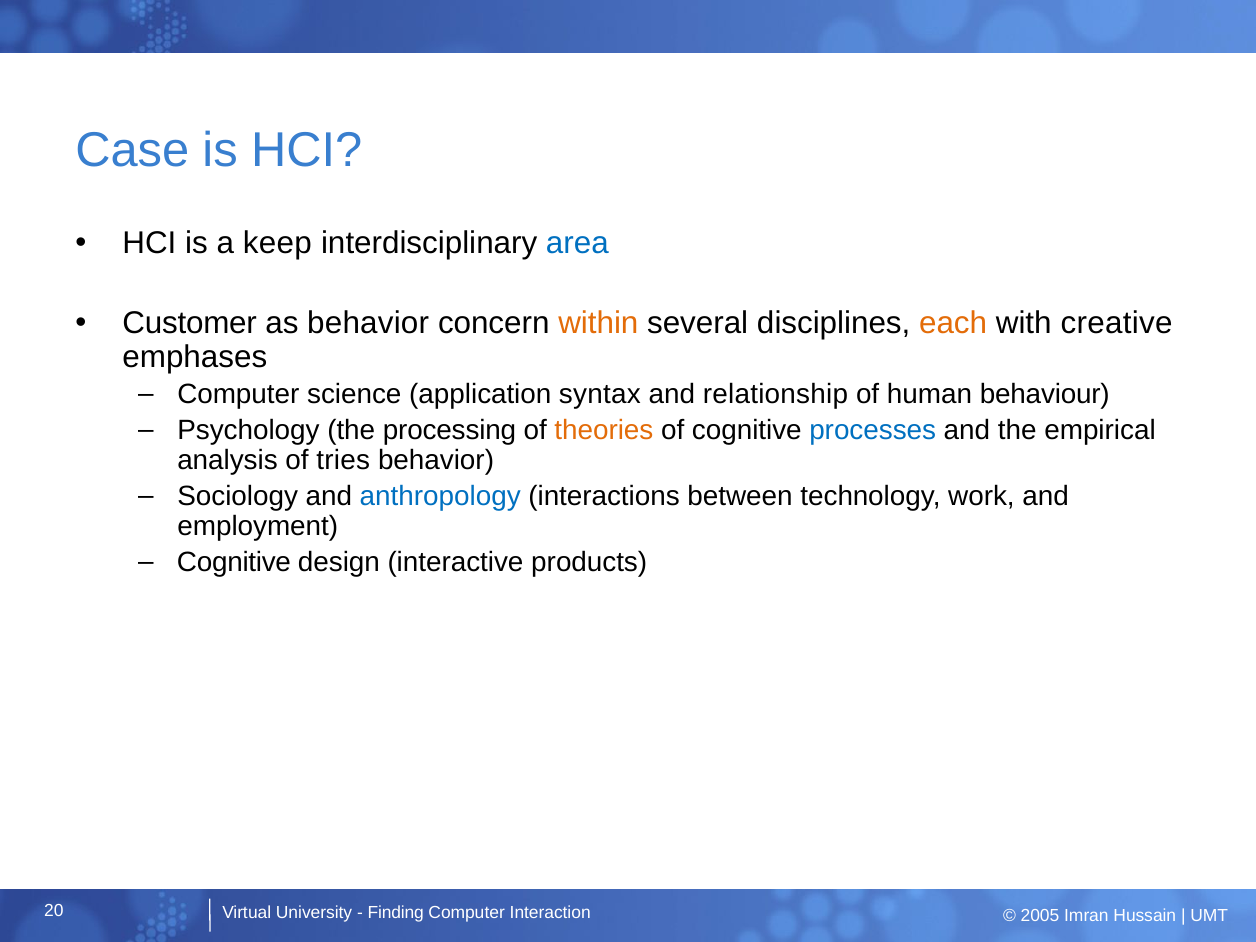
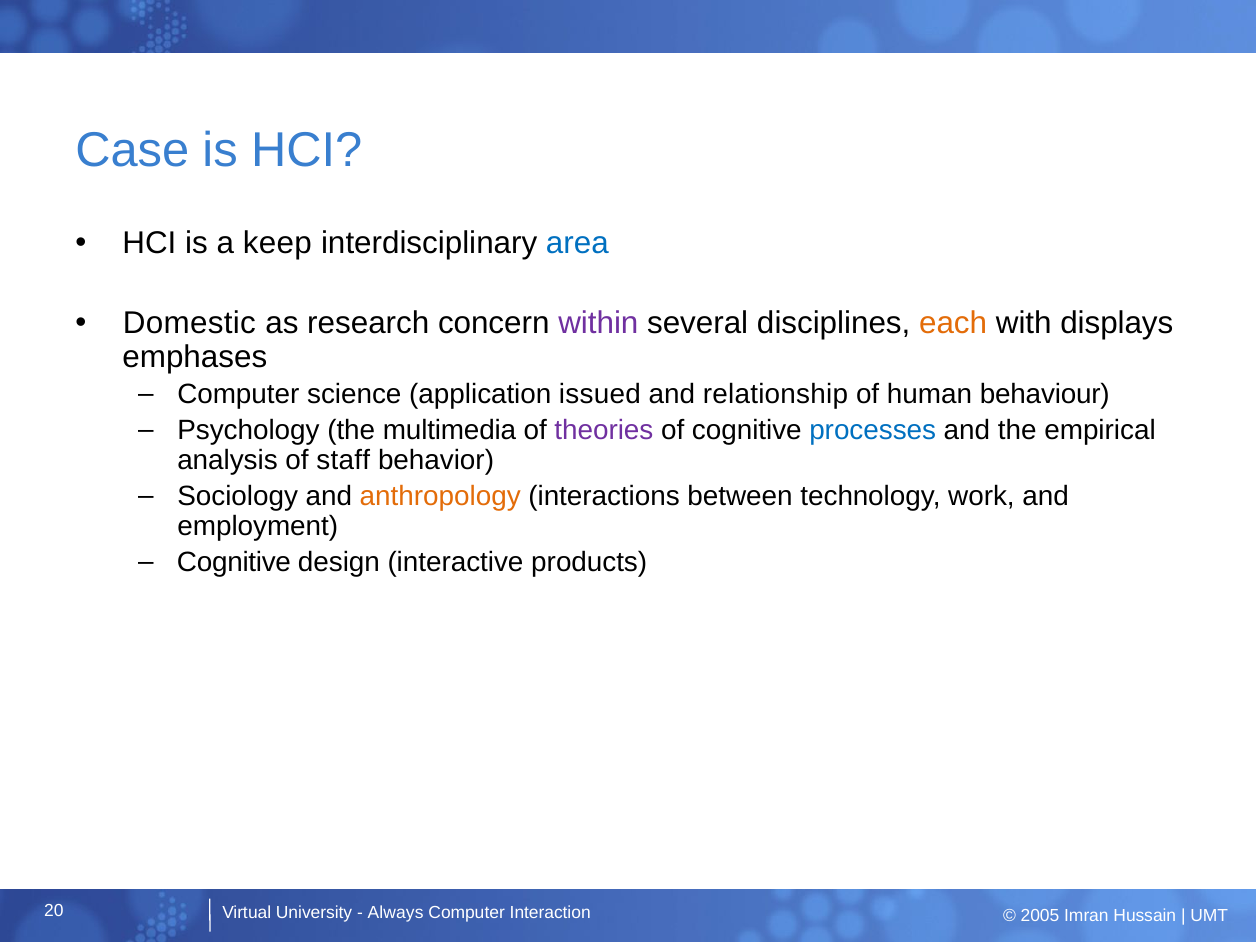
Customer: Customer -> Domestic (189, 323)
as behavior: behavior -> research (368, 323)
within colour: orange -> purple (598, 323)
creative: creative -> displays (1117, 323)
syntax: syntax -> issued (600, 395)
processing: processing -> multimedia (450, 430)
theories colour: orange -> purple (604, 430)
tries: tries -> staff (343, 461)
anthropology colour: blue -> orange (440, 496)
Finding: Finding -> Always (396, 913)
